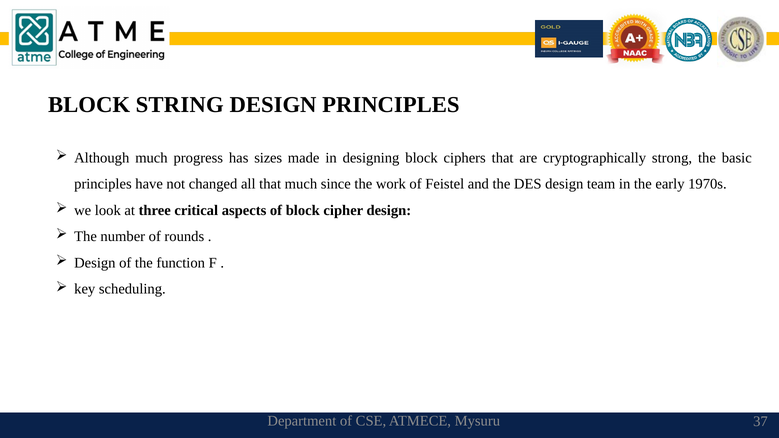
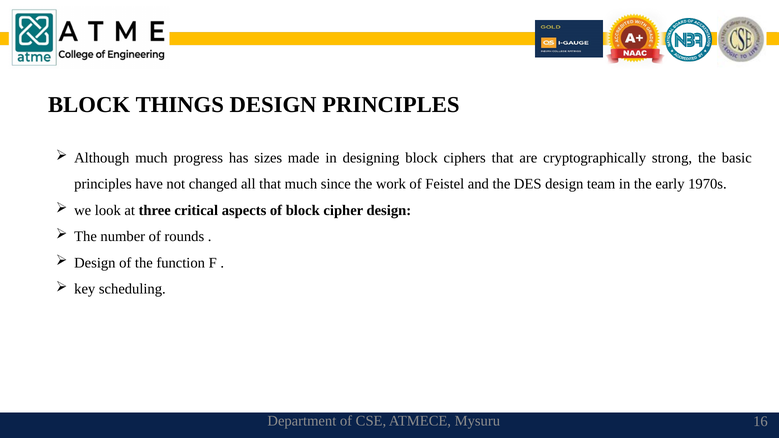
STRING: STRING -> THINGS (180, 105)
37: 37 -> 16 (760, 422)
